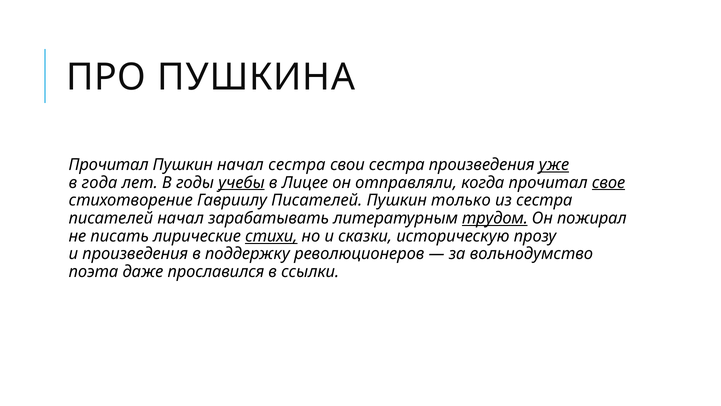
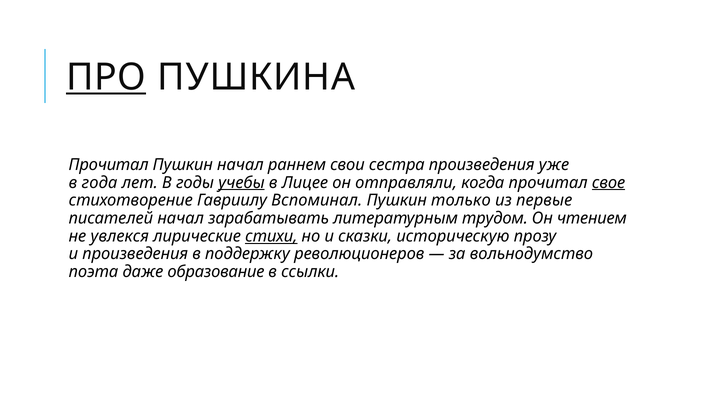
ПРО underline: none -> present (106, 77)
начал сестра: сестра -> раннем (297, 165)
уже underline: present -> none (554, 165)
Гавриилу Писателей: Писателей -> Вспоминал (317, 200)
из сестра: сестра -> первые (544, 200)
трудом underline: present -> none (495, 218)
пожирал: пожирал -> чтением (592, 218)
писать: писать -> увлекся (120, 236)
прославился: прославился -> образование (216, 272)
